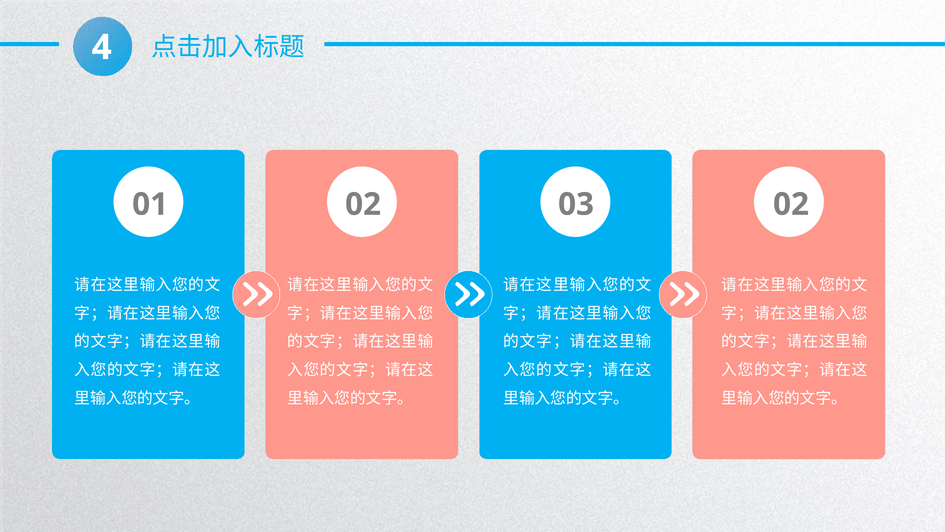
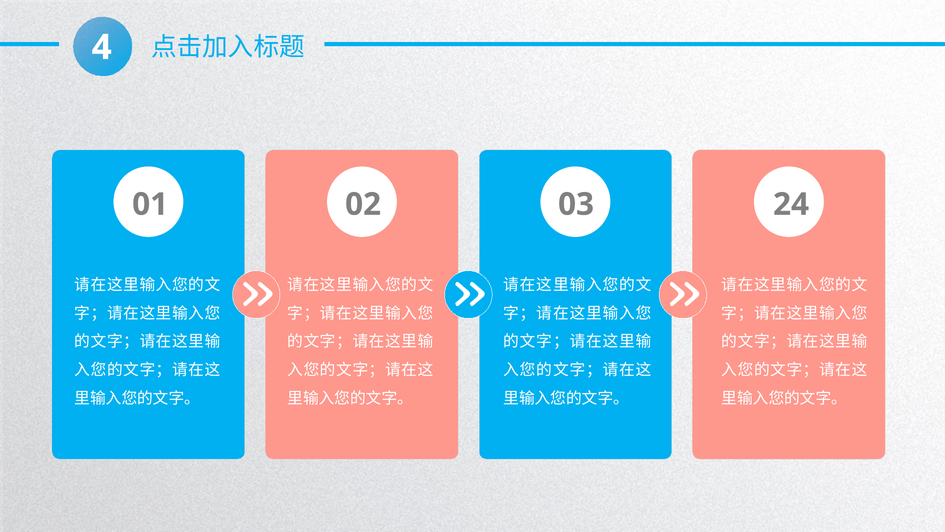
03 02: 02 -> 24 (791, 204)
